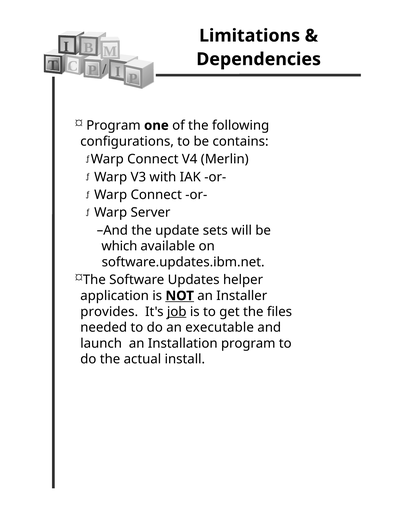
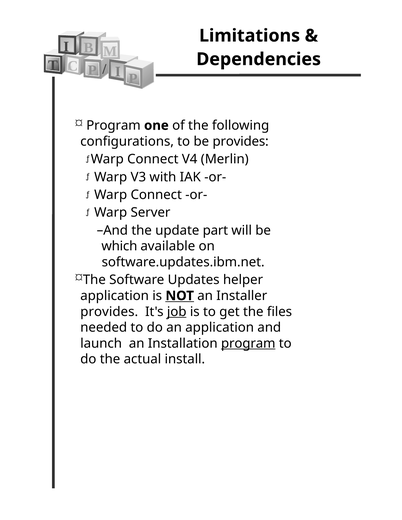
be contains: contains -> provides (241, 141)
sets: sets -> part (215, 230)
an executable: executable -> application (220, 327)
program underline: none -> present (248, 343)
